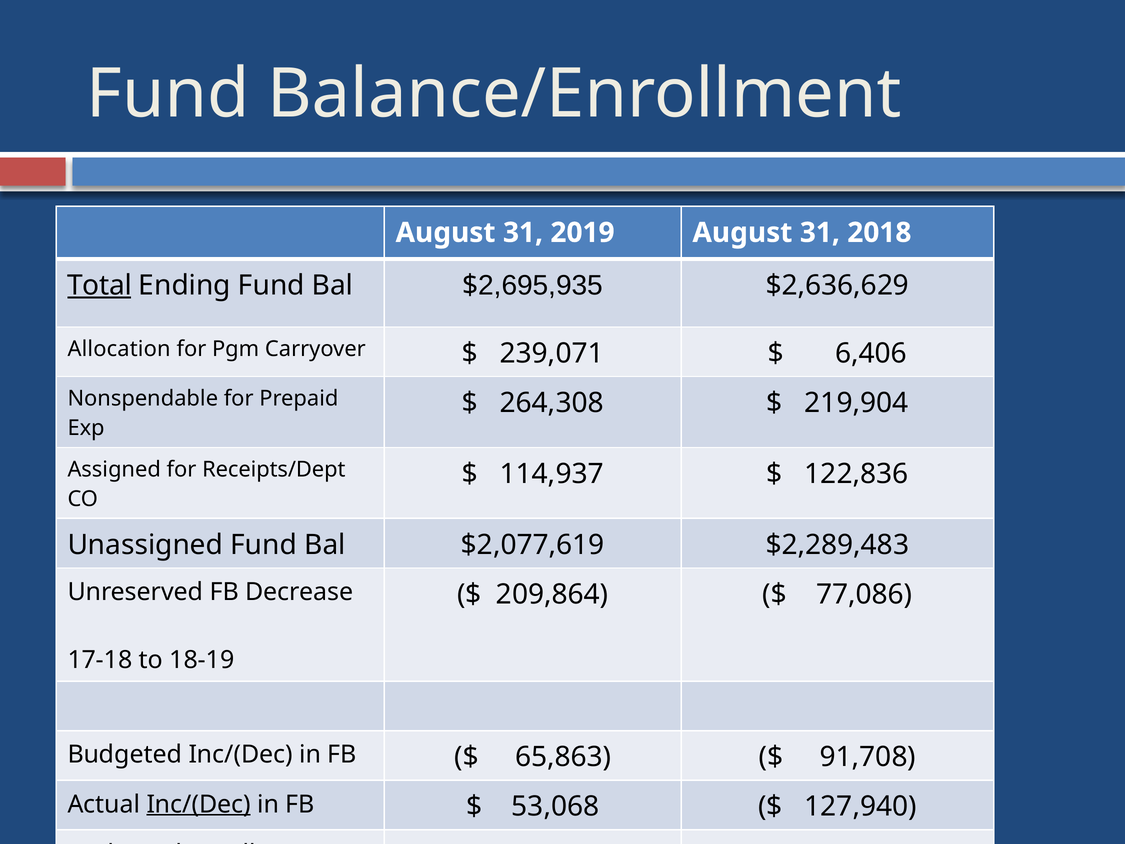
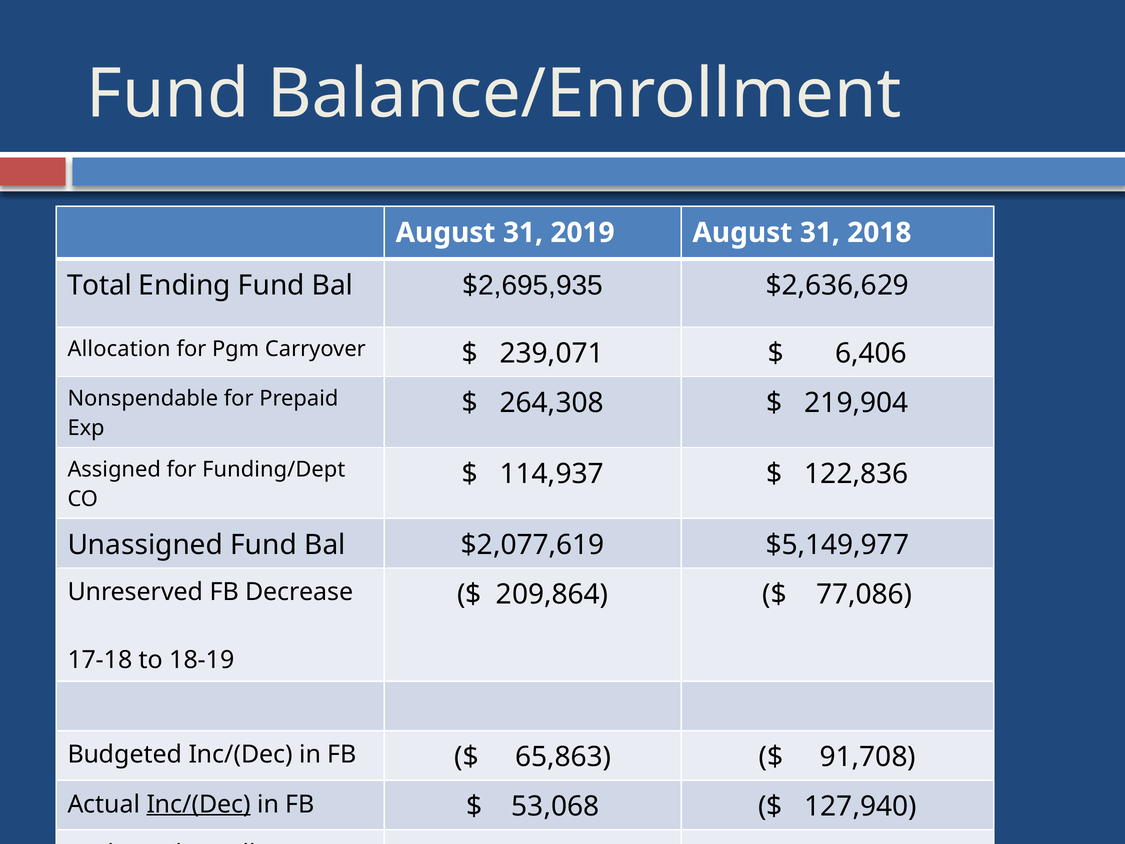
Total underline: present -> none (99, 285)
Receipts/Dept: Receipts/Dept -> Funding/Dept (274, 469)
$2,289,483: $2,289,483 -> $5,149,977 (837, 545)
